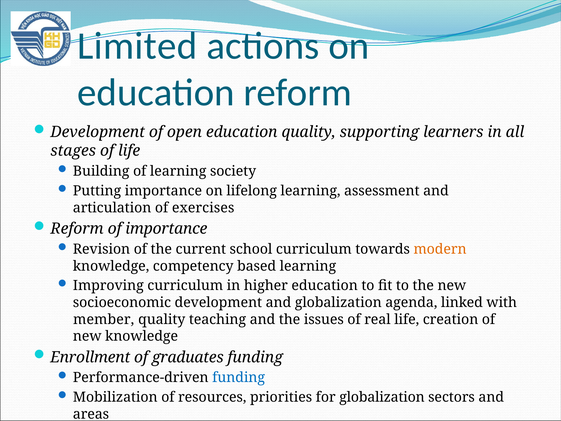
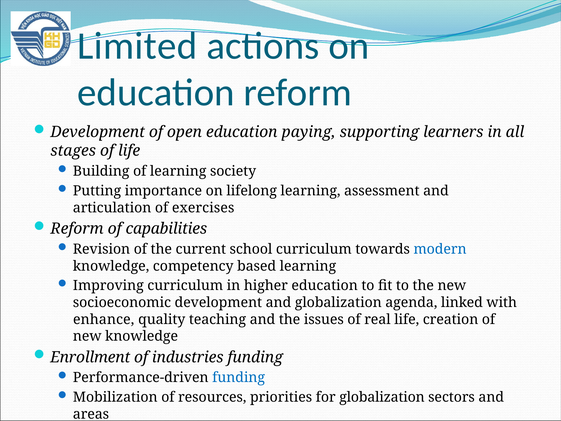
education quality: quality -> paying (309, 132)
of importance: importance -> capabilities (166, 229)
modern colour: orange -> blue (440, 249)
member: member -> enhance (104, 319)
graduates: graduates -> industries (188, 357)
